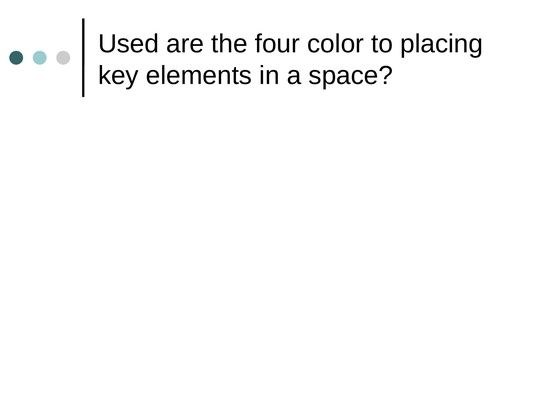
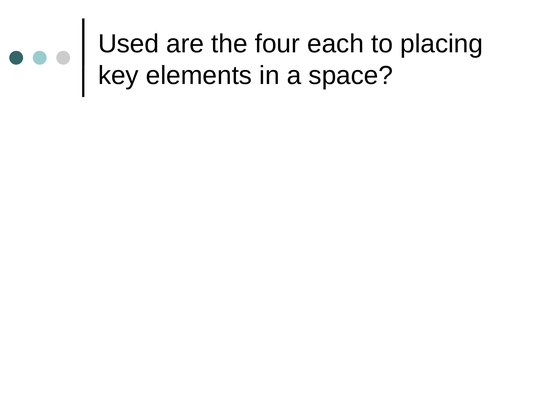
color: color -> each (336, 44)
